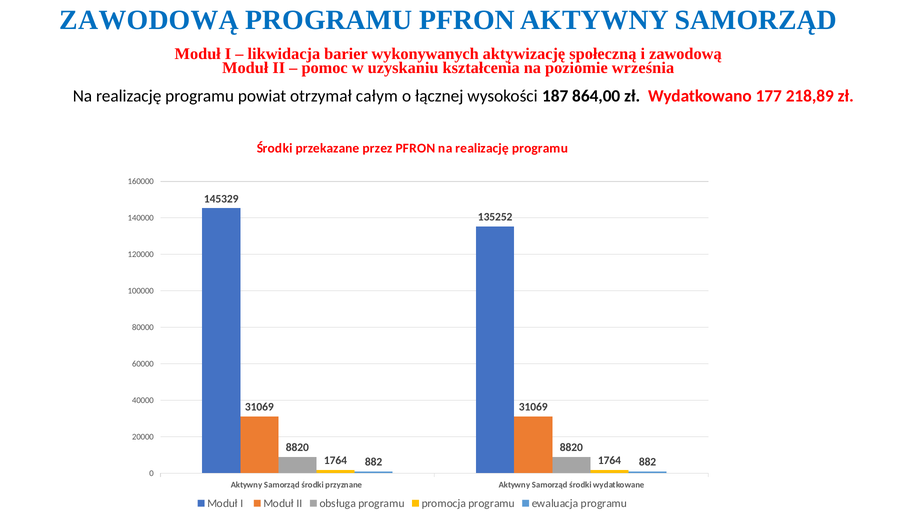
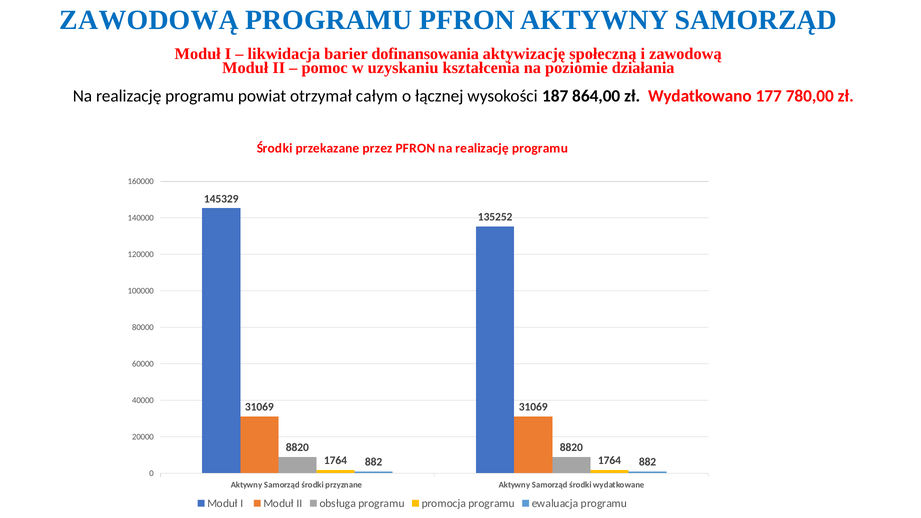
wykonywanych: wykonywanych -> dofinansowania (425, 54)
września: września -> działania (643, 68)
218,89: 218,89 -> 780,00 (810, 96)
